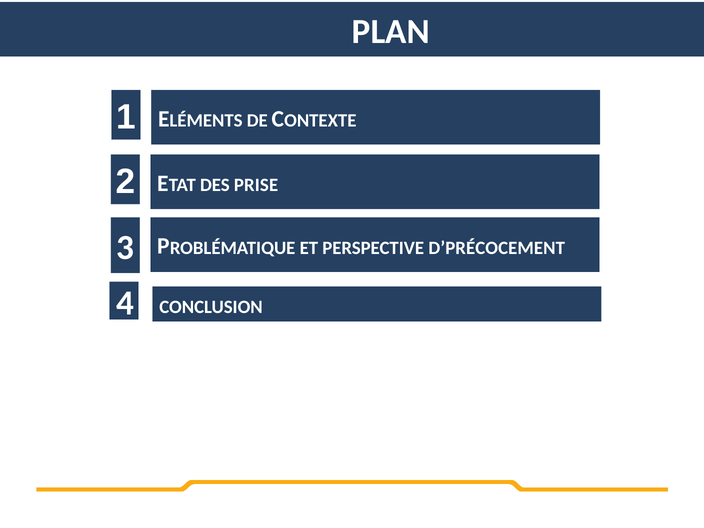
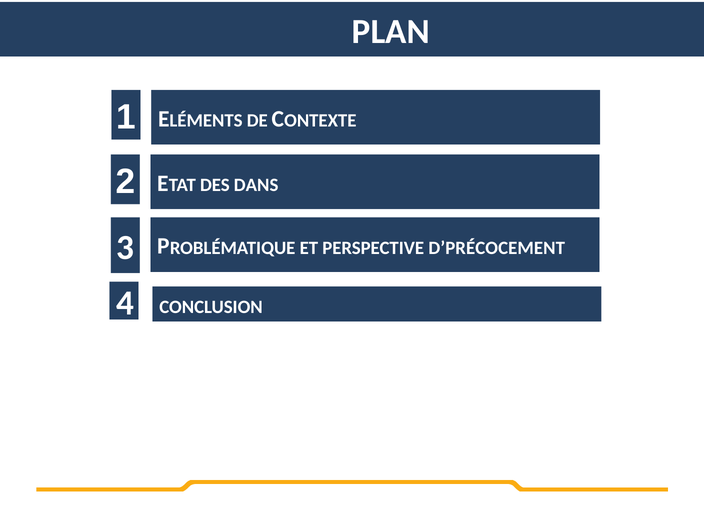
PRISE: PRISE -> DANS (256, 185)
